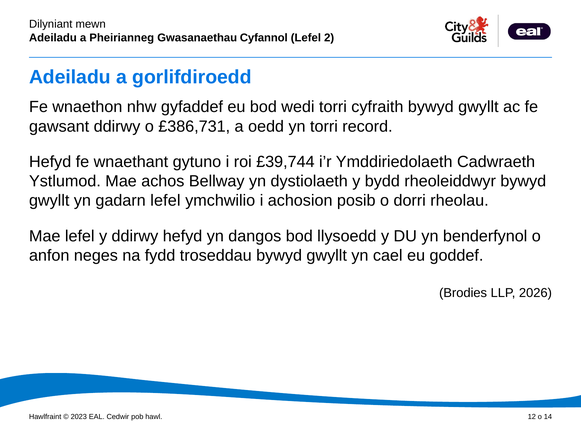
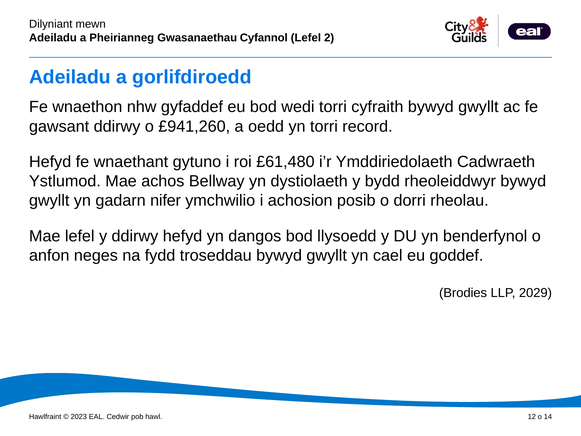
£386,731: £386,731 -> £941,260 (194, 126)
£39,744: £39,744 -> £61,480 (285, 162)
gadarn lefel: lefel -> nifer (166, 201)
2026: 2026 -> 2029 (535, 293)
